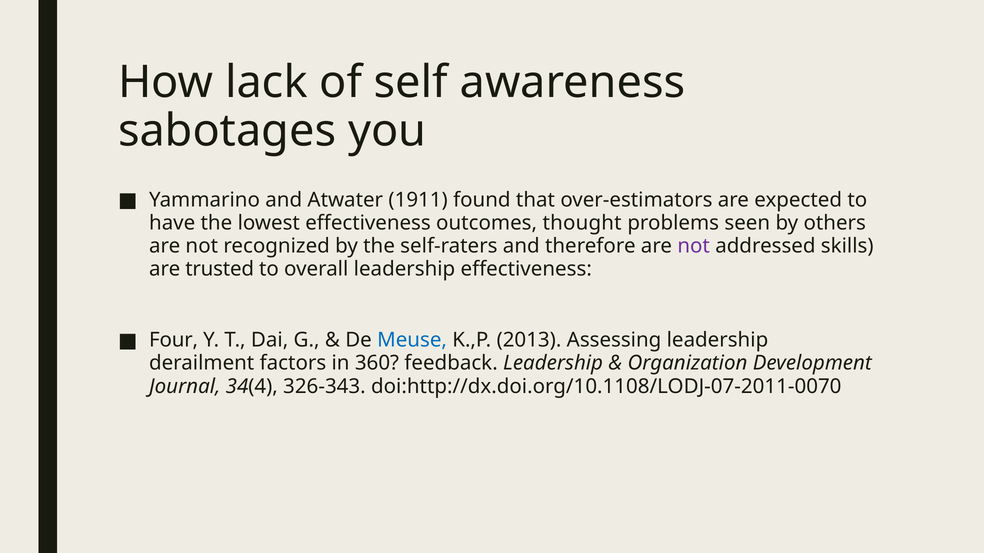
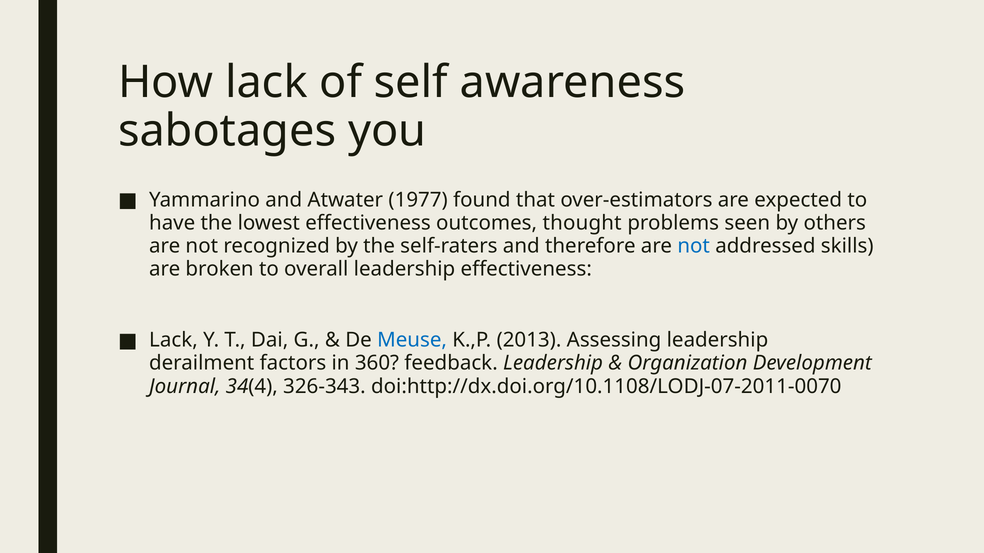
1911: 1911 -> 1977 (418, 200)
not colour: purple -> blue (694, 246)
trusted: trusted -> broken (220, 269)
Four: Four -> Lack (173, 340)
